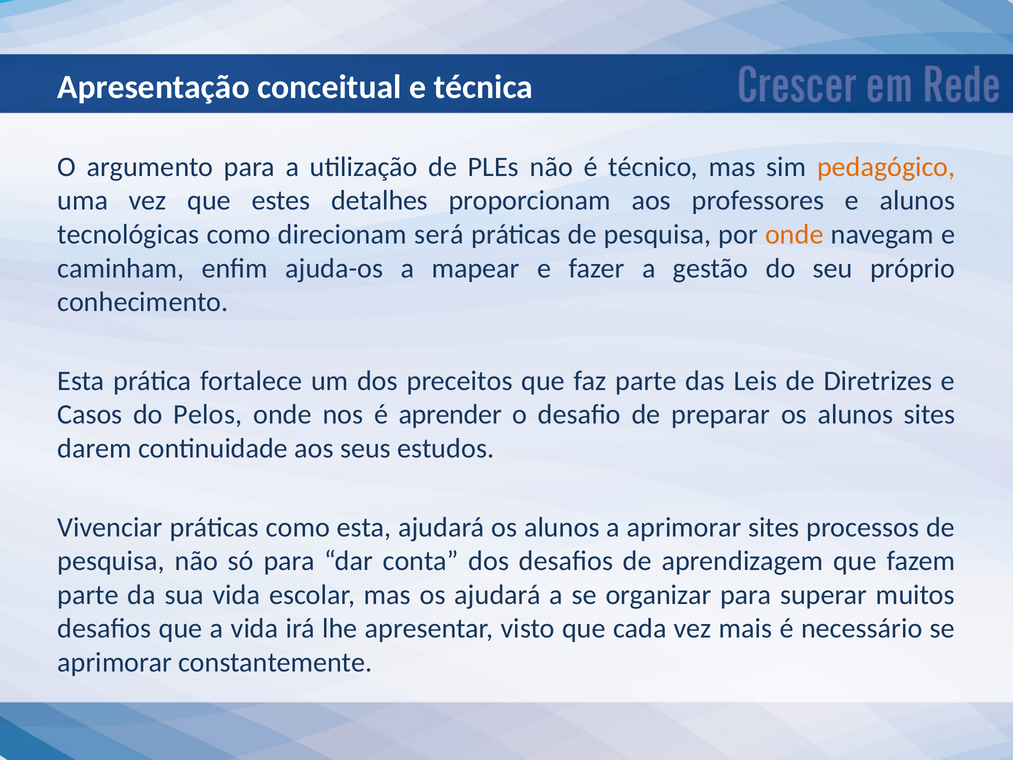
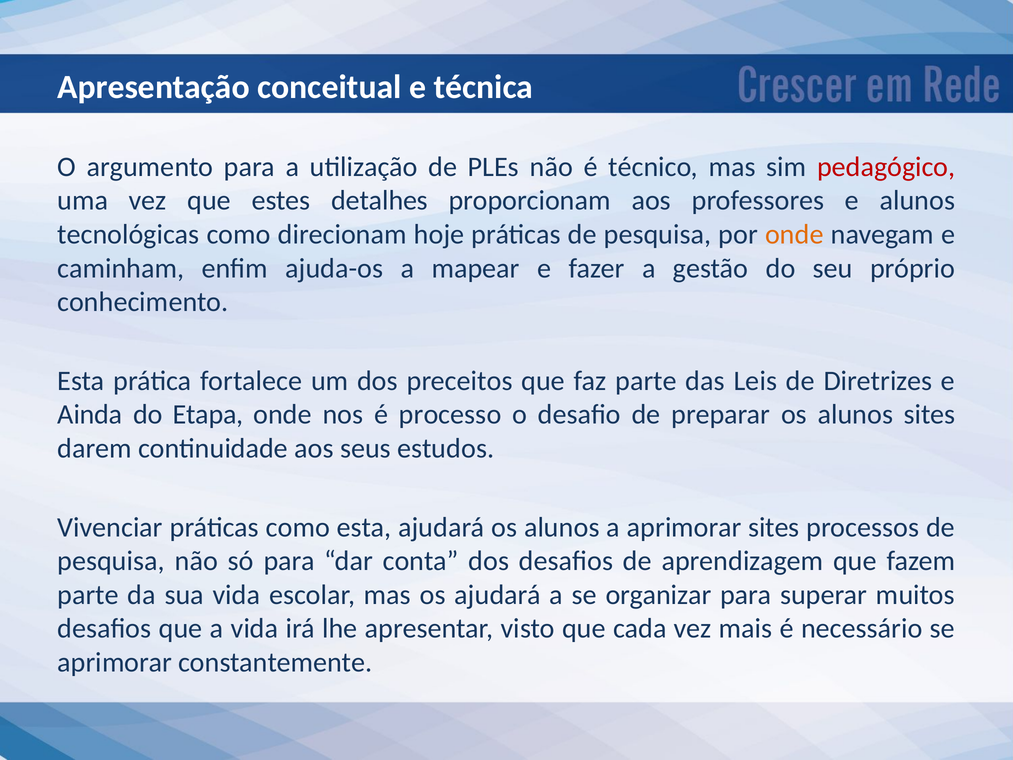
pedagógico colour: orange -> red (886, 167)
será: será -> hoje (439, 234)
Casos: Casos -> Ainda (90, 414)
Pelos: Pelos -> Etapa (208, 414)
aprender: aprender -> processo (450, 414)
